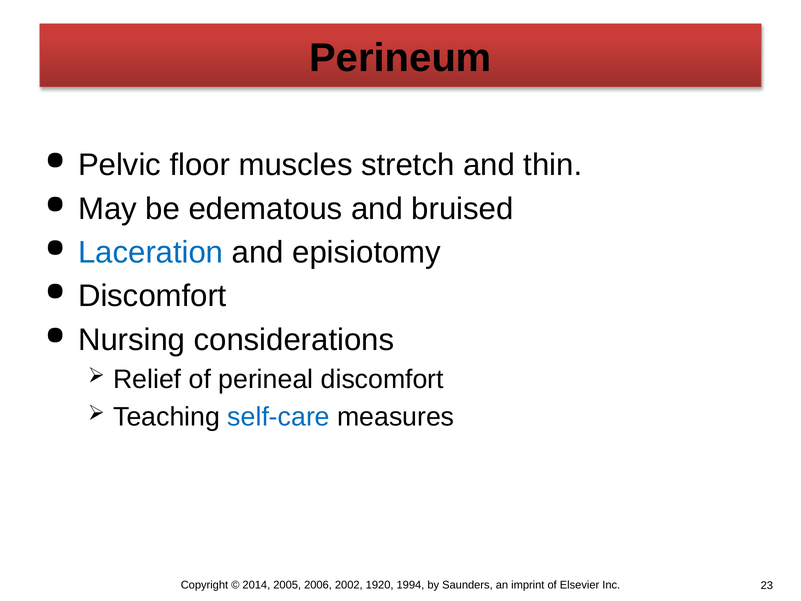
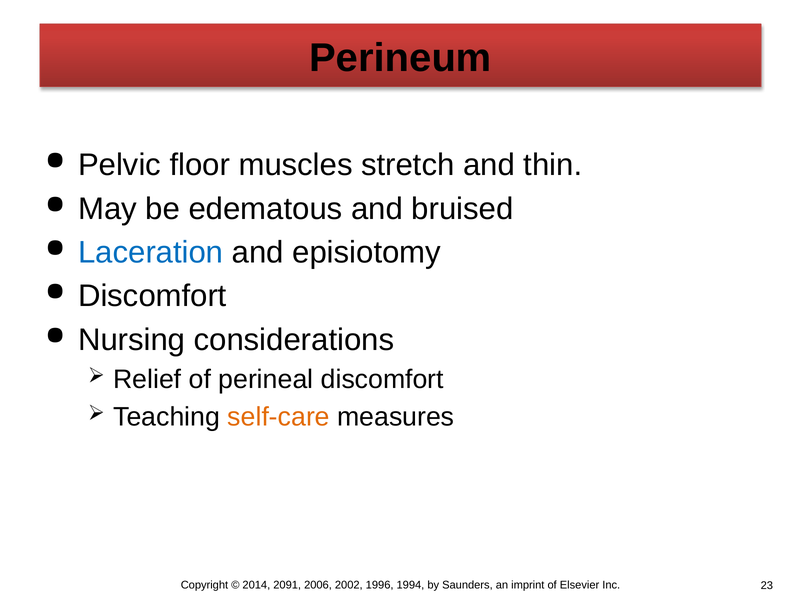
self-care colour: blue -> orange (279, 417)
2005: 2005 -> 2091 (287, 585)
1920: 1920 -> 1996 (380, 585)
